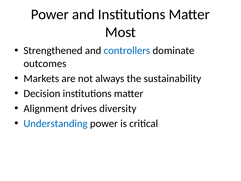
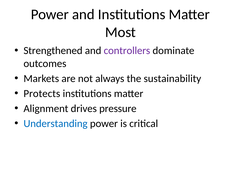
controllers colour: blue -> purple (127, 51)
Decision: Decision -> Protects (42, 93)
diversity: diversity -> pressure (118, 108)
